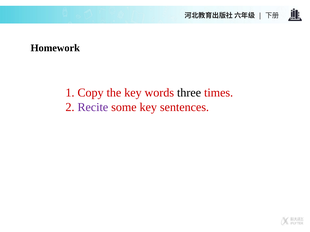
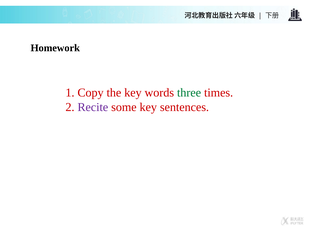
three colour: black -> green (189, 93)
